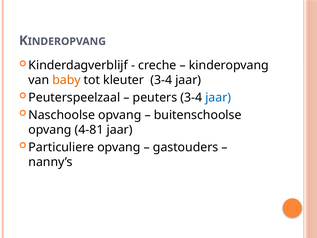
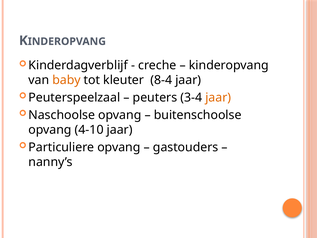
kleuter 3-4: 3-4 -> 8-4 (161, 80)
jaar colour: blue -> orange (218, 97)
4-81: 4-81 -> 4-10 (89, 130)
